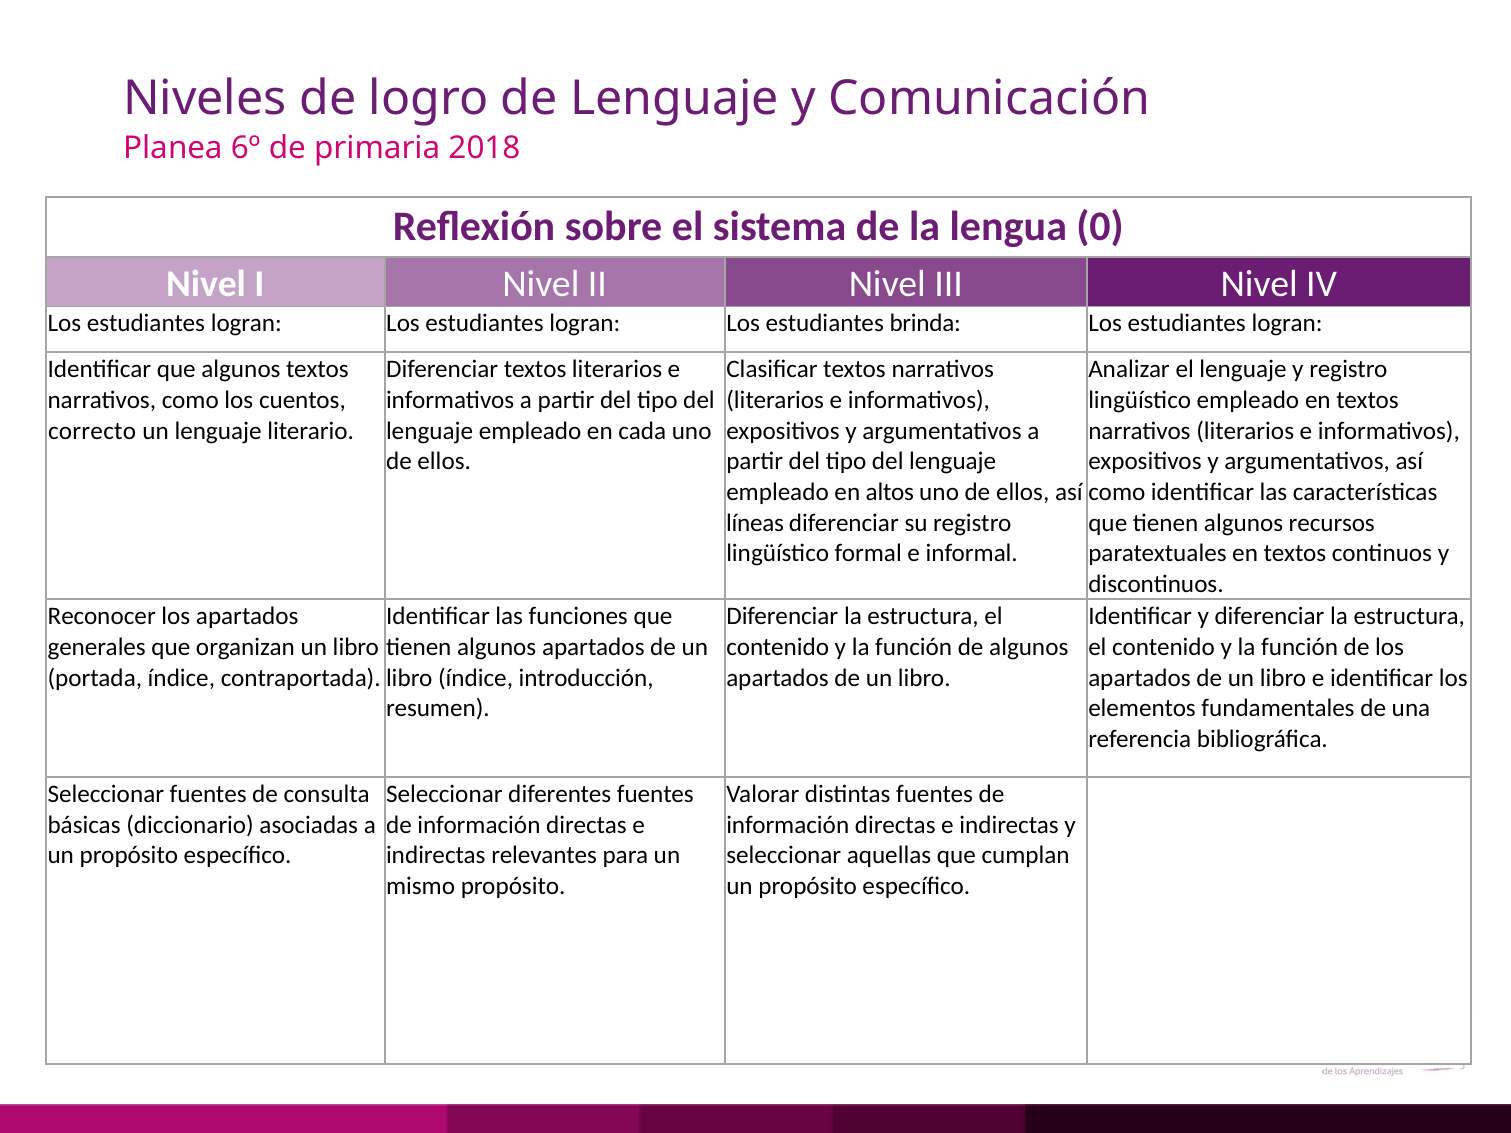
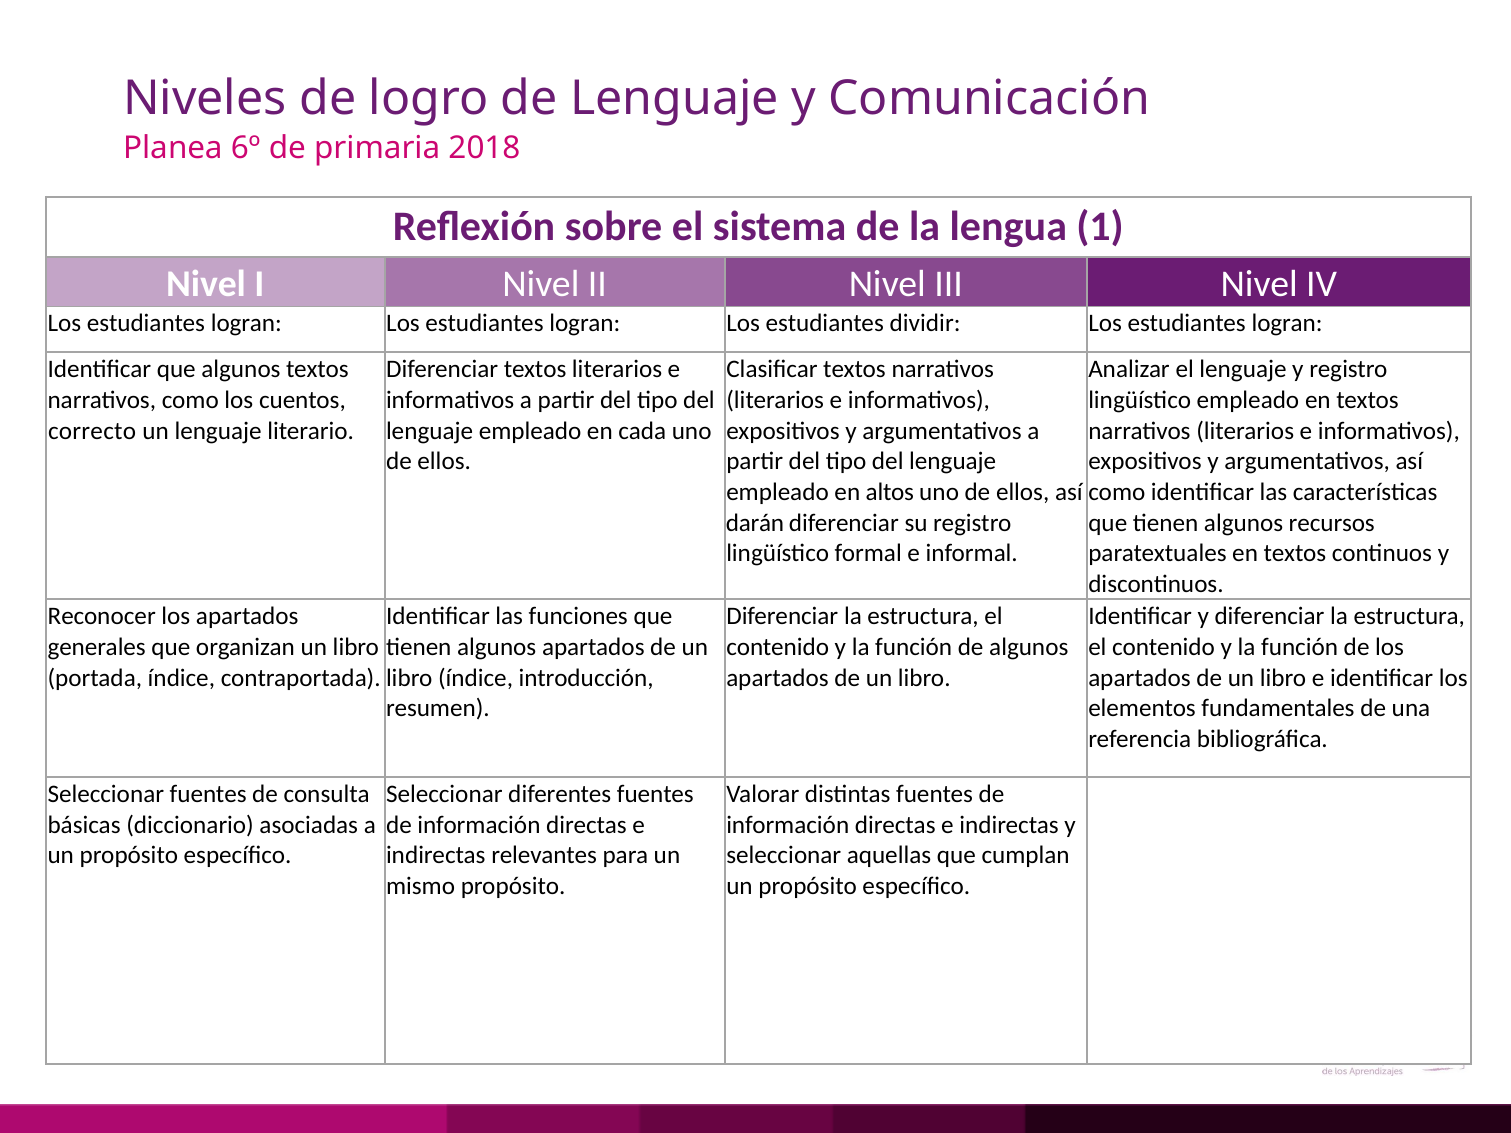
0: 0 -> 1 (1100, 227)
brinda: brinda -> dividir (925, 324)
líneas: líneas -> darán (755, 523)
